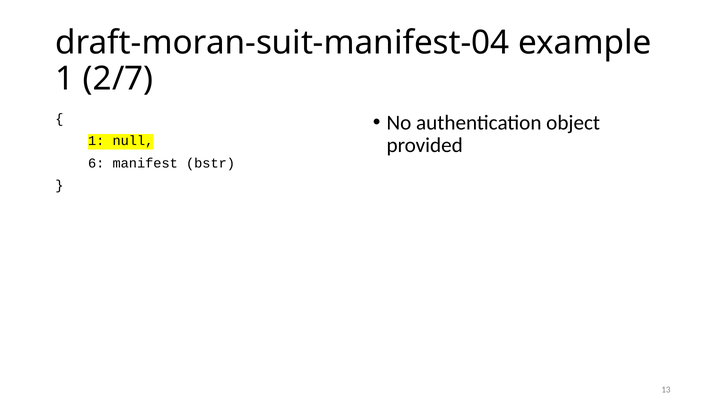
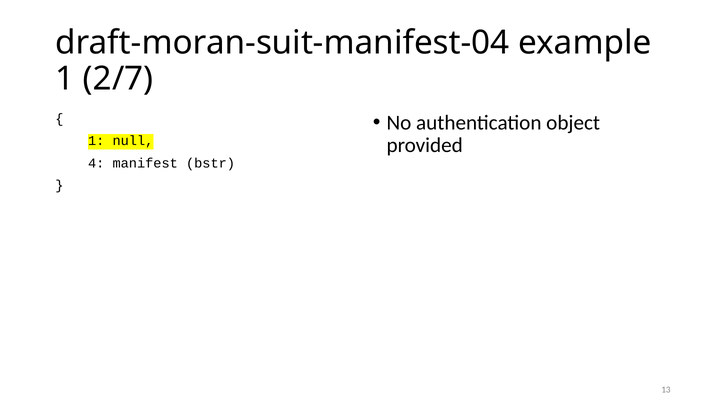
6: 6 -> 4 (96, 163)
